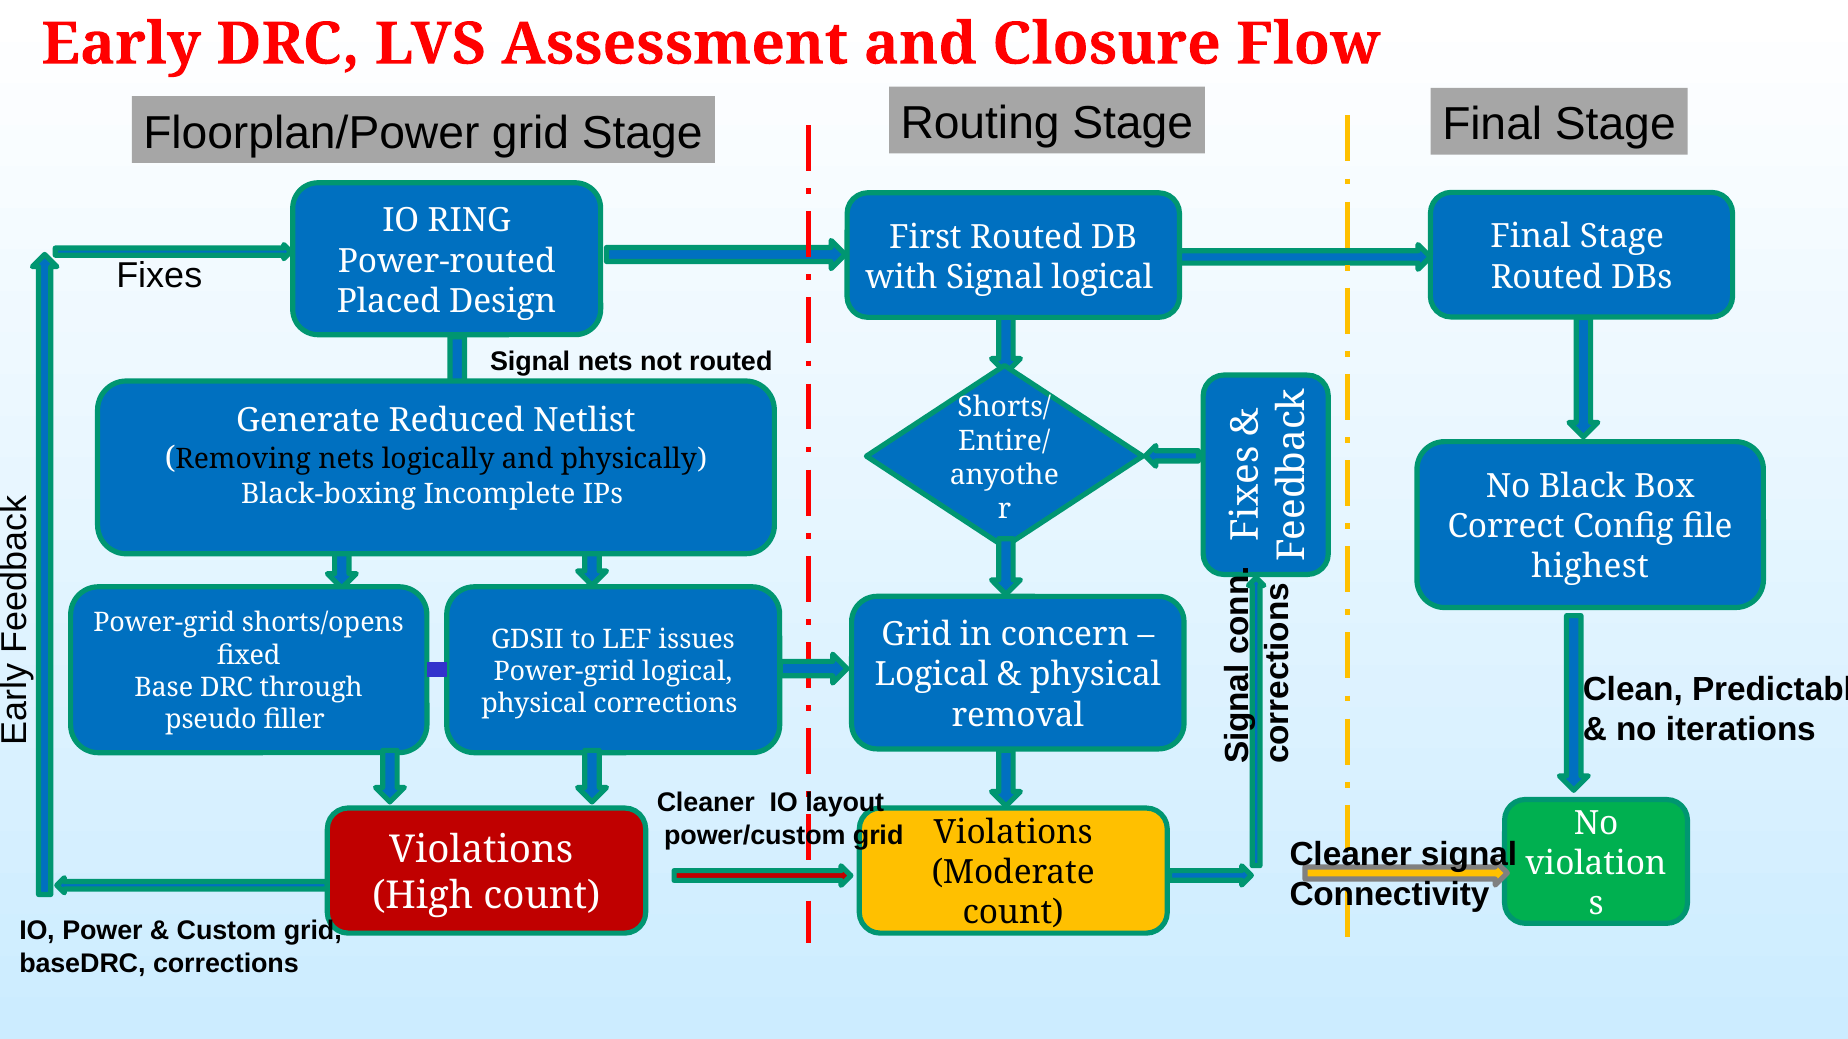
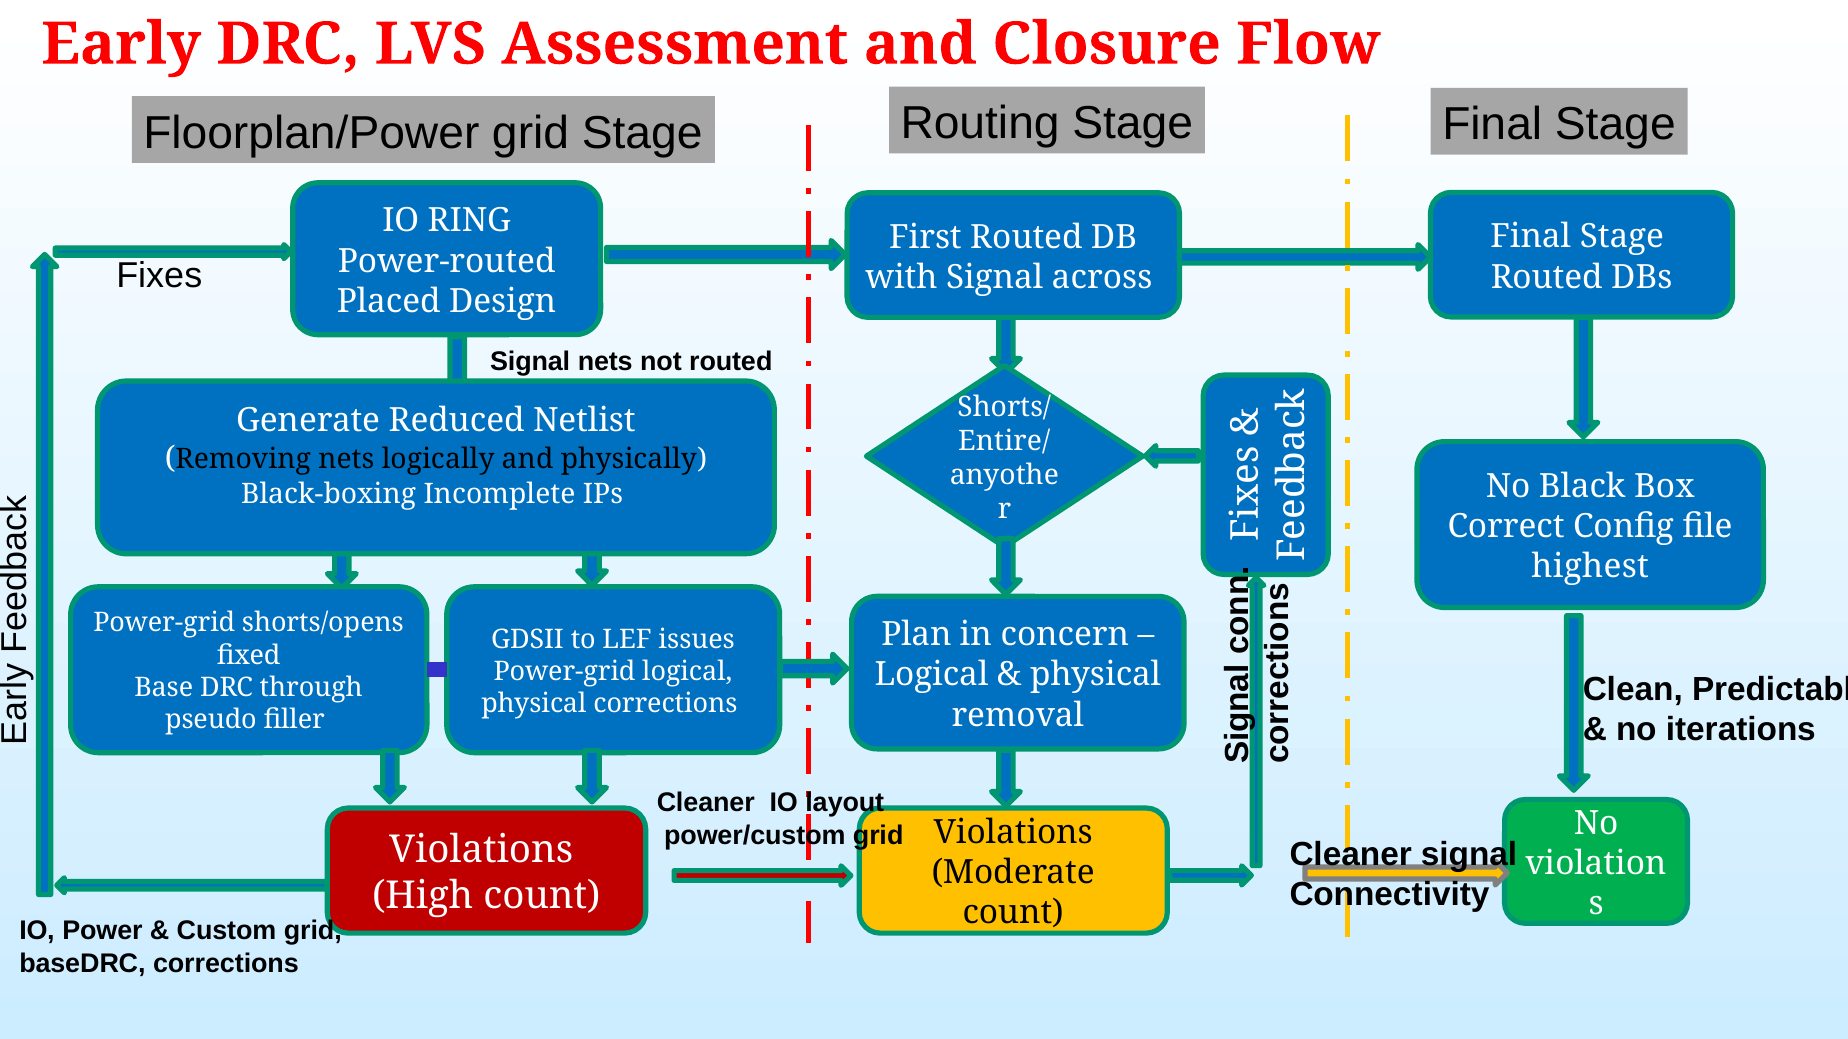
Signal logical: logical -> across (1102, 278)
Grid: Grid -> Plan (917, 635)
